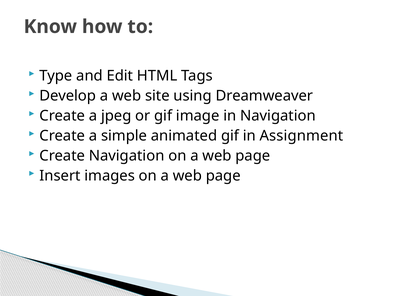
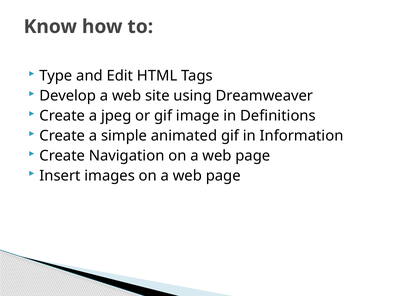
in Navigation: Navigation -> Definitions (278, 116)
Assignment: Assignment -> Information (302, 136)
